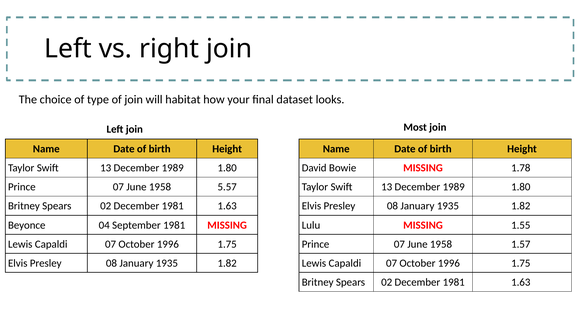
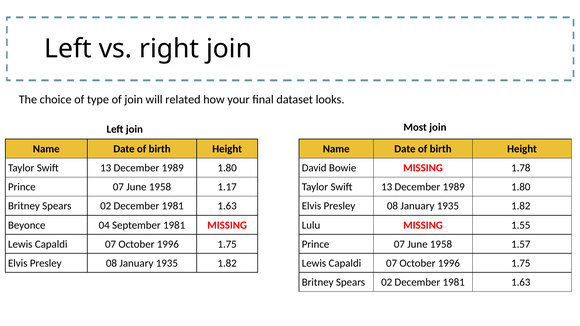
habitat: habitat -> related (183, 100)
5.57: 5.57 -> 1.17 (227, 187)
